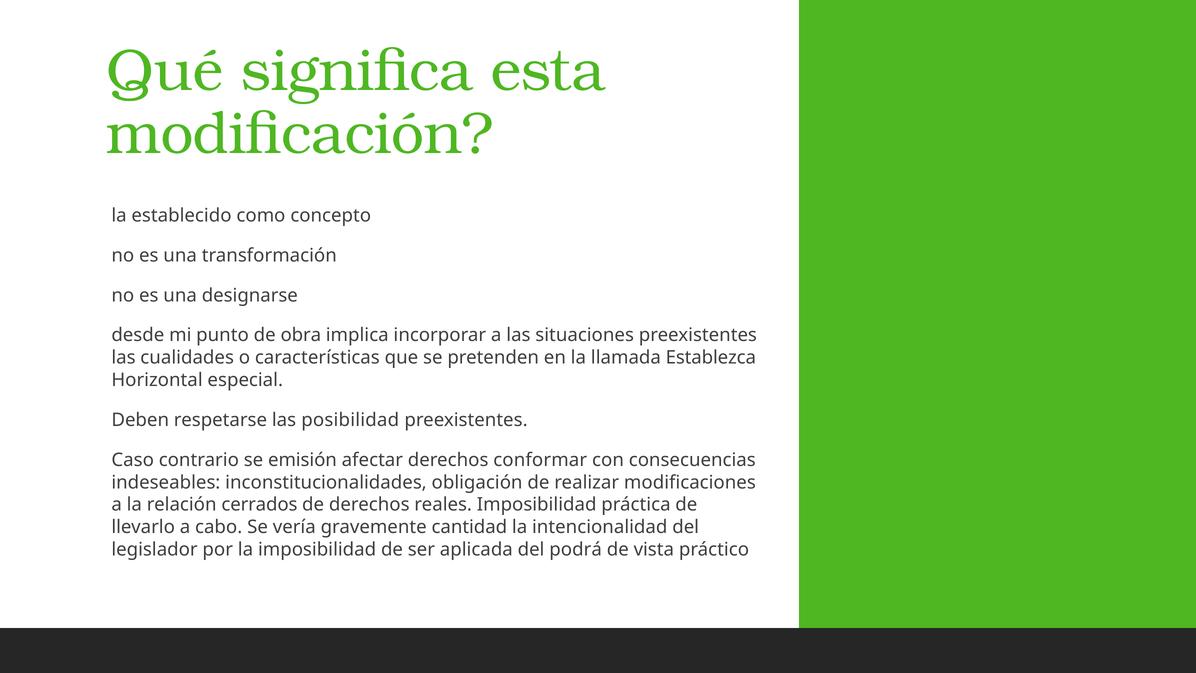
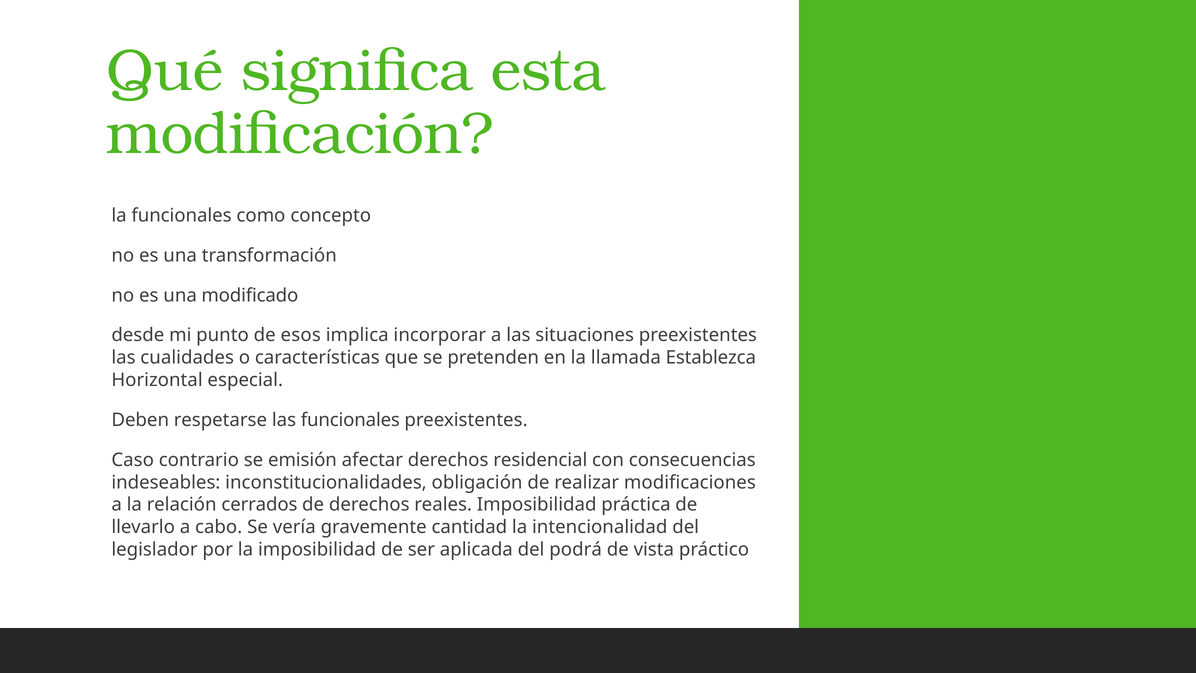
la establecido: establecido -> funcionales (182, 216)
designarse: designarse -> modificado (250, 295)
obra: obra -> esos (301, 335)
las posibilidad: posibilidad -> funcionales (350, 420)
conformar: conformar -> residencial (540, 460)
